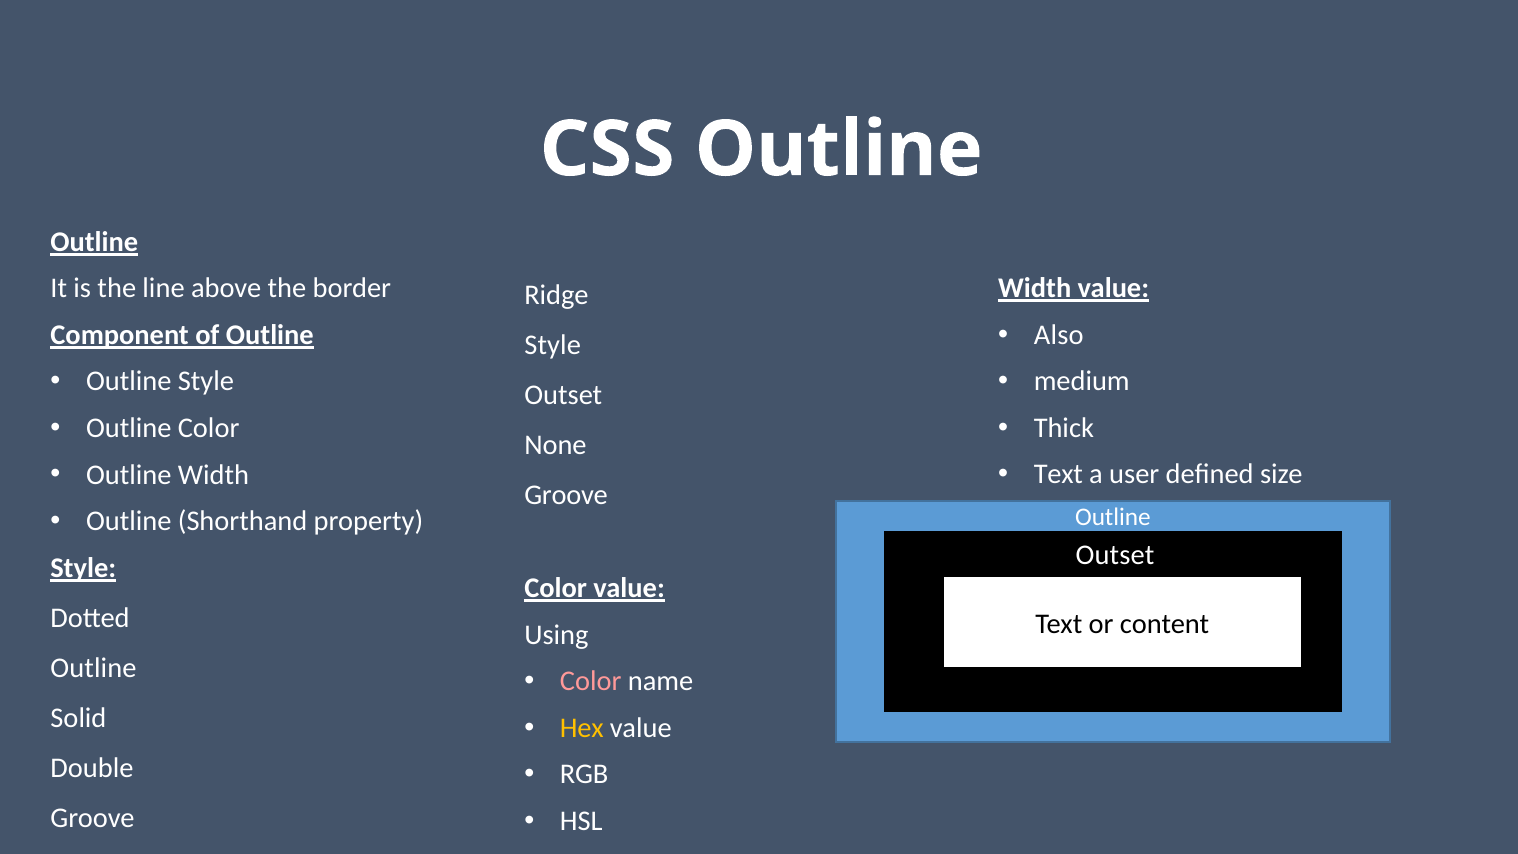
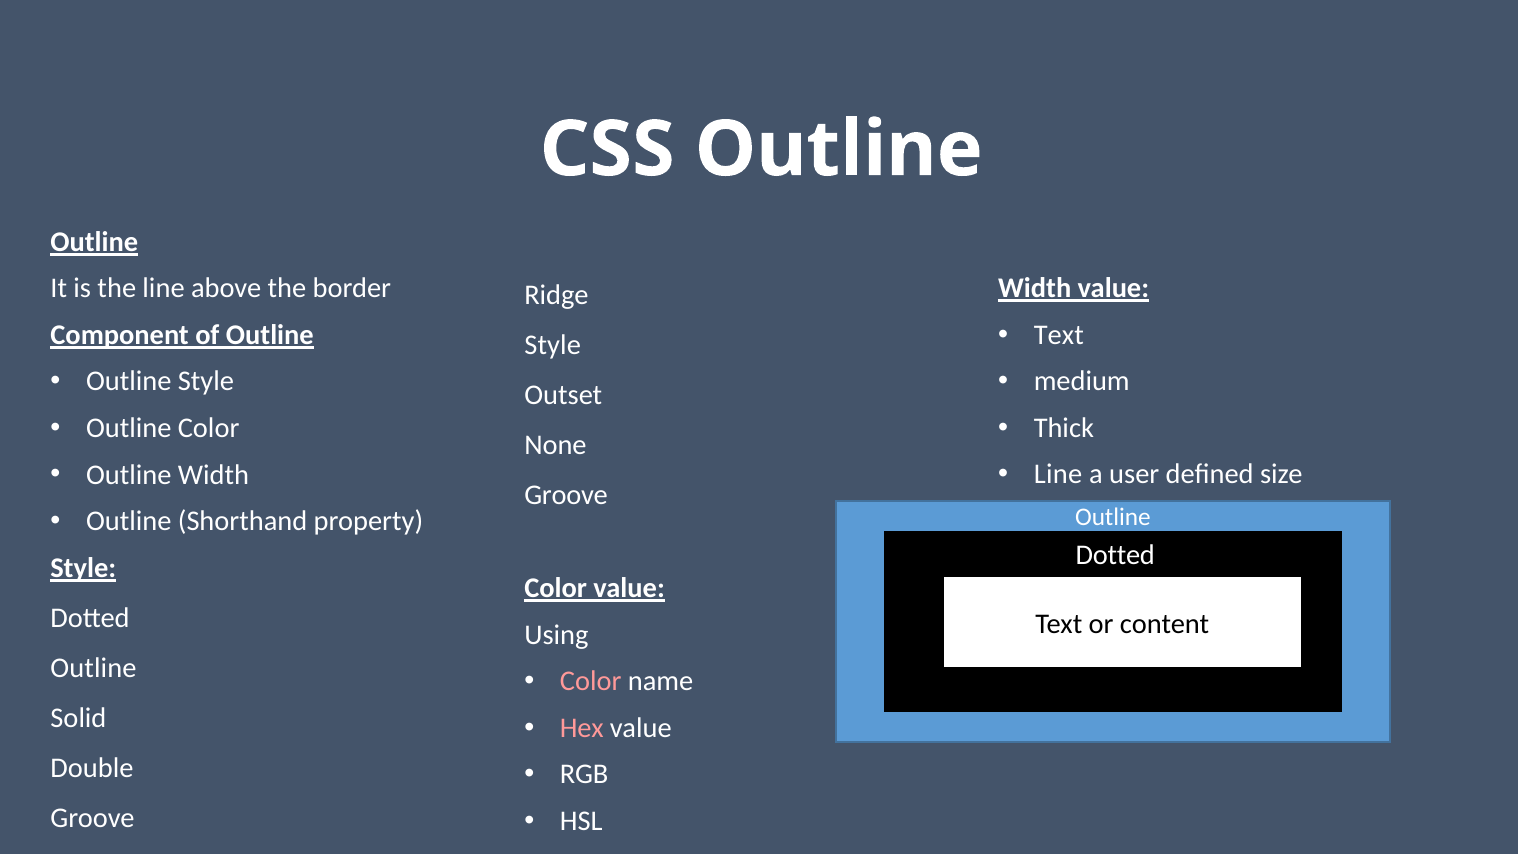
Also: Also -> Text (1059, 335)
Text: Text -> Line (1058, 475)
Outset: Outset -> Dotted (1115, 555)
Hex colour: yellow -> pink (582, 728)
